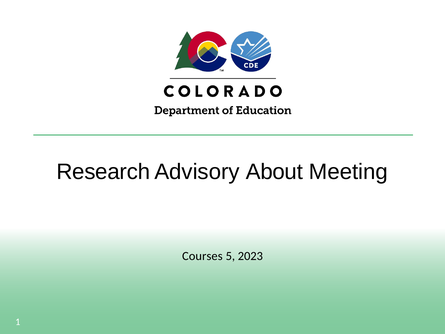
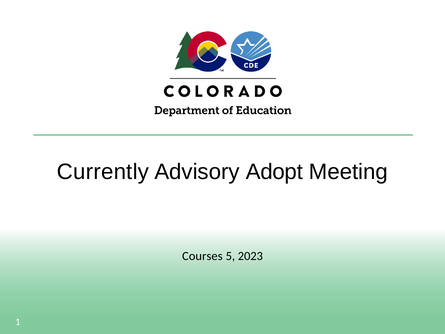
Research: Research -> Currently (103, 172)
About: About -> Adopt (274, 172)
